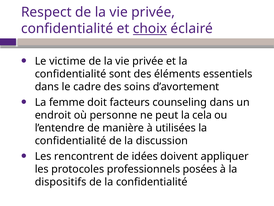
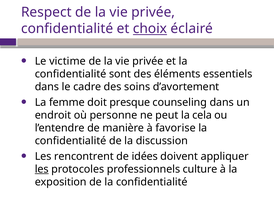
facteurs: facteurs -> presque (130, 102)
utilisées: utilisées -> favorise (176, 128)
les underline: none -> present (42, 169)
posées: posées -> culture (200, 169)
dispositifs: dispositifs -> exposition (61, 181)
